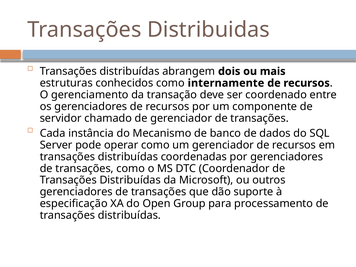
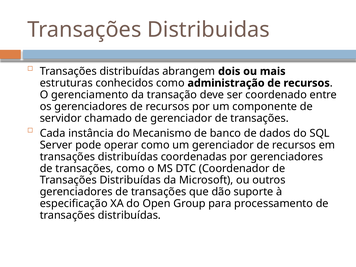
internamente: internamente -> administração (226, 83)
